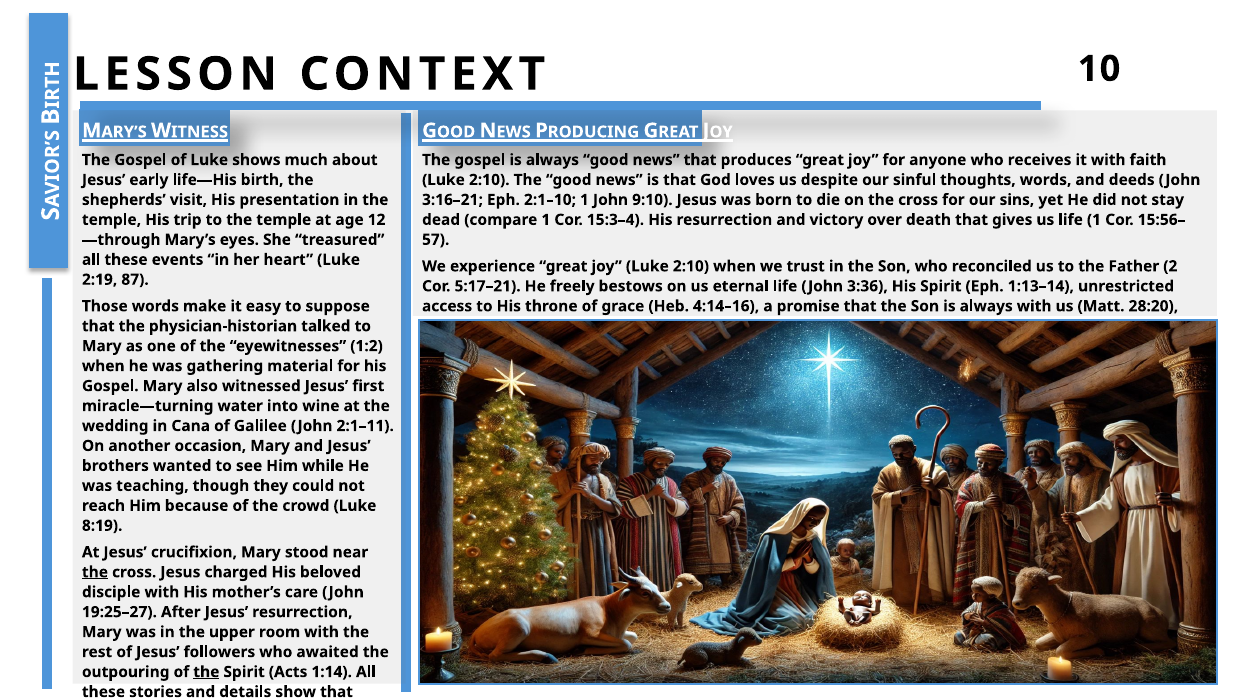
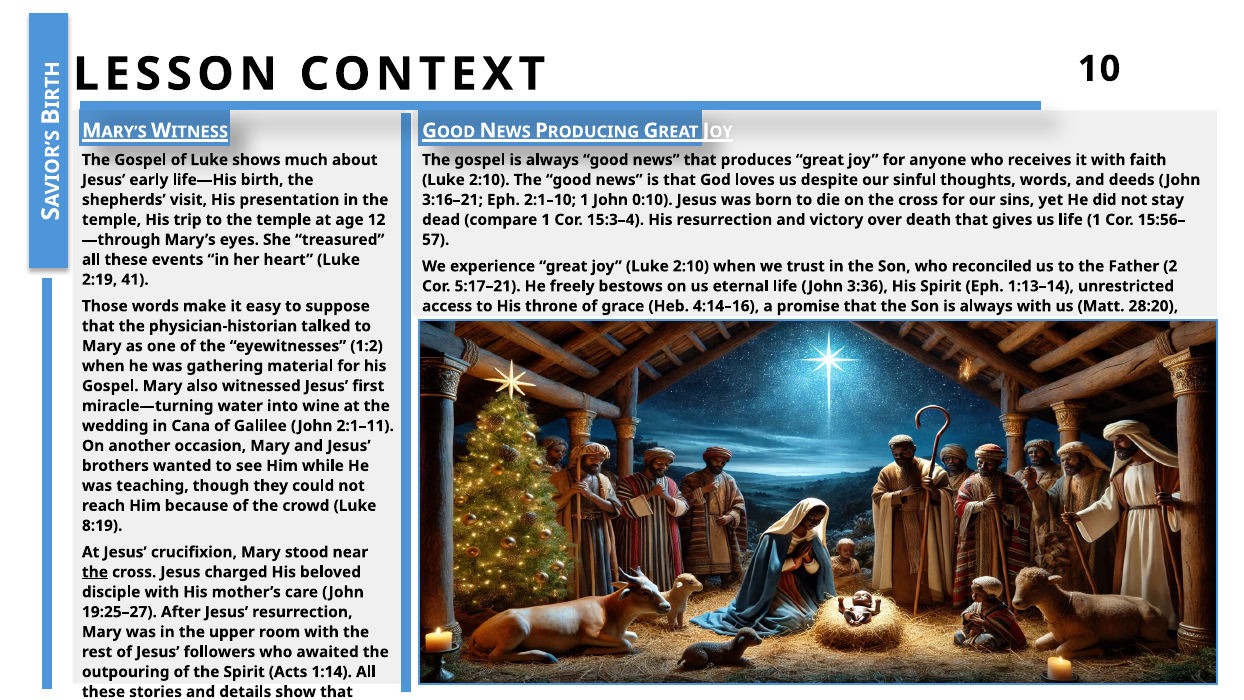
9:10: 9:10 -> 0:10 (652, 200)
87: 87 -> 41 (135, 280)
the underline: present -> none (206, 672)
